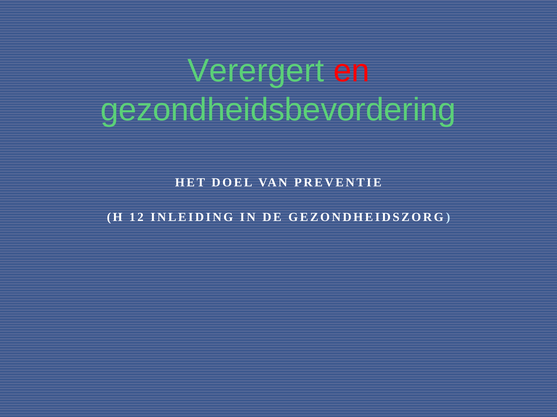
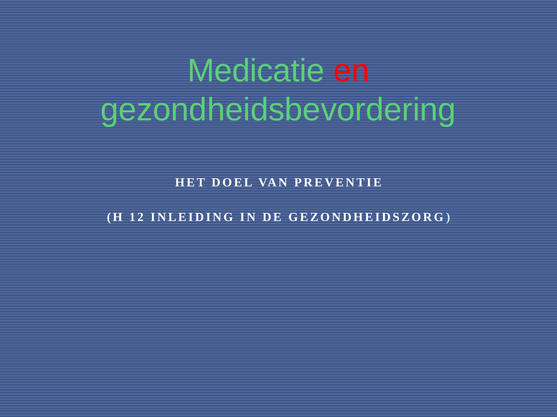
Verergert: Verergert -> Medicatie (256, 71)
